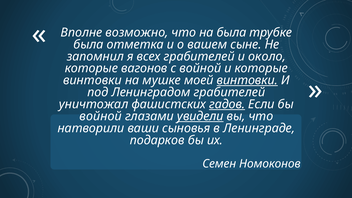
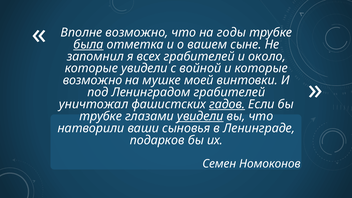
на была: была -> годы (231, 32)
была underline: none -> present (88, 44)
которые вагонов: вагонов -> увидели (144, 68)
винтовки: винтовки -> возможно (93, 80)
винтовки underline: present -> none (247, 80)
войной: войной -> трубке (101, 116)
